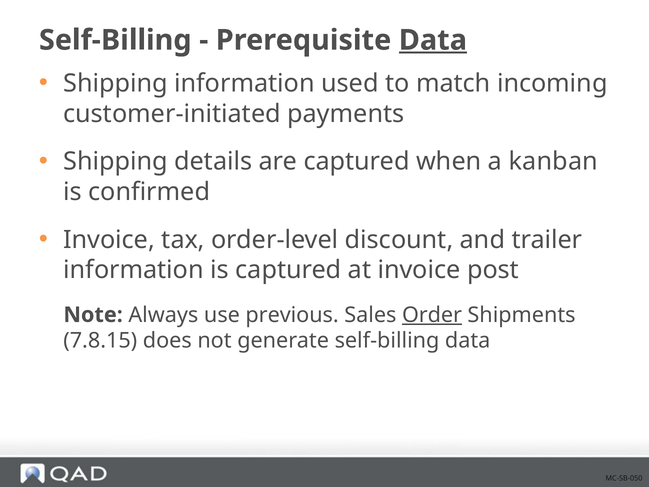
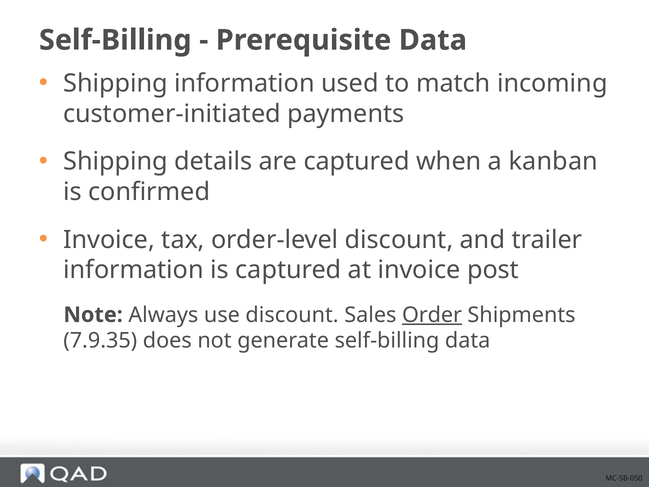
Data underline: present -> none (433, 40)
use previous: previous -> discount (292, 315)
7.8.15: 7.8.15 -> 7.9.35 (100, 341)
